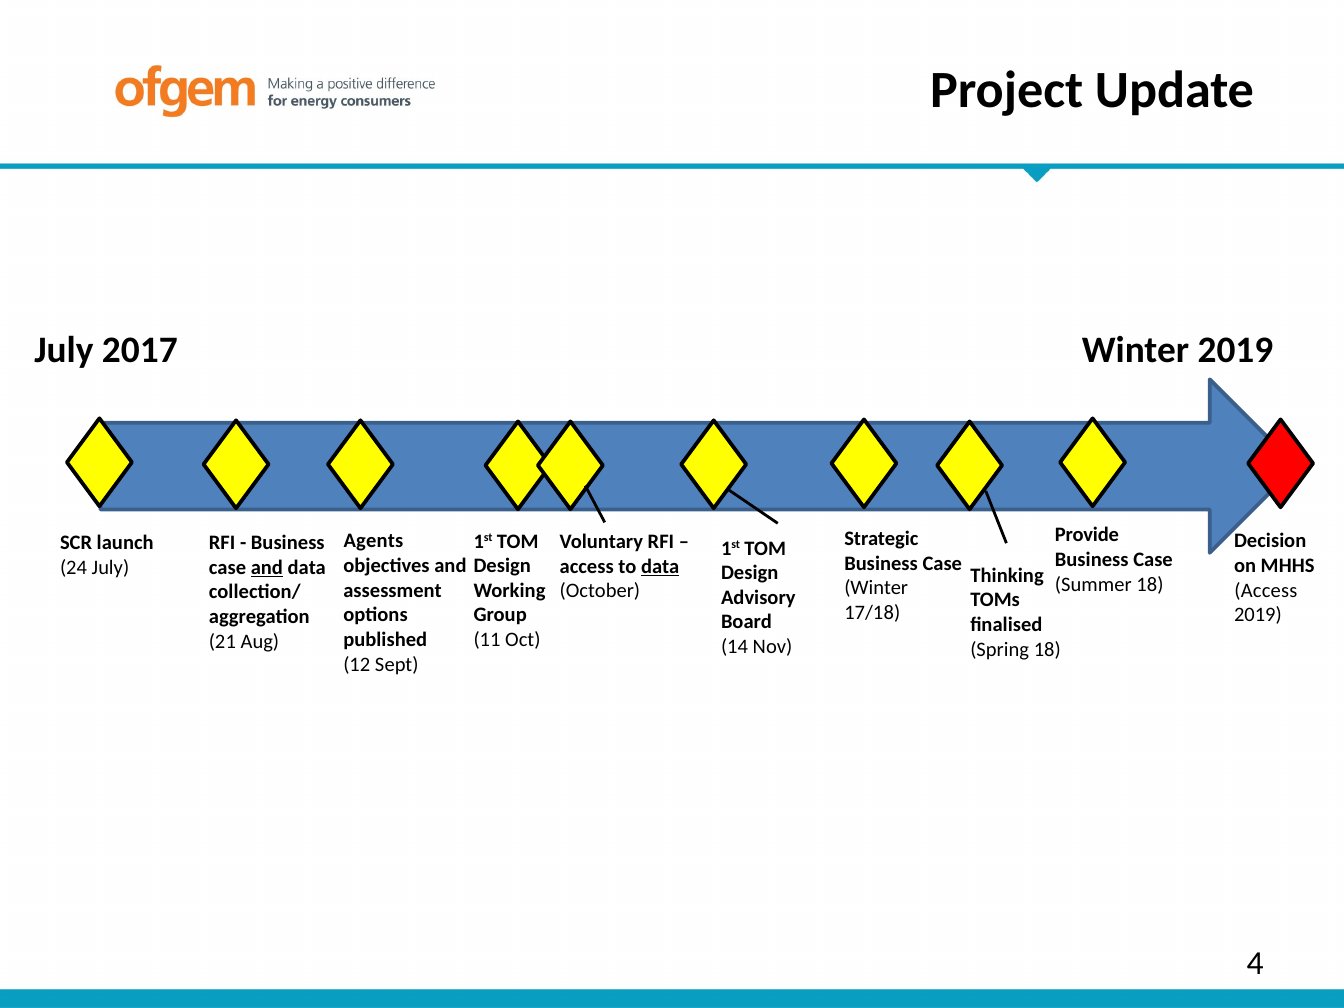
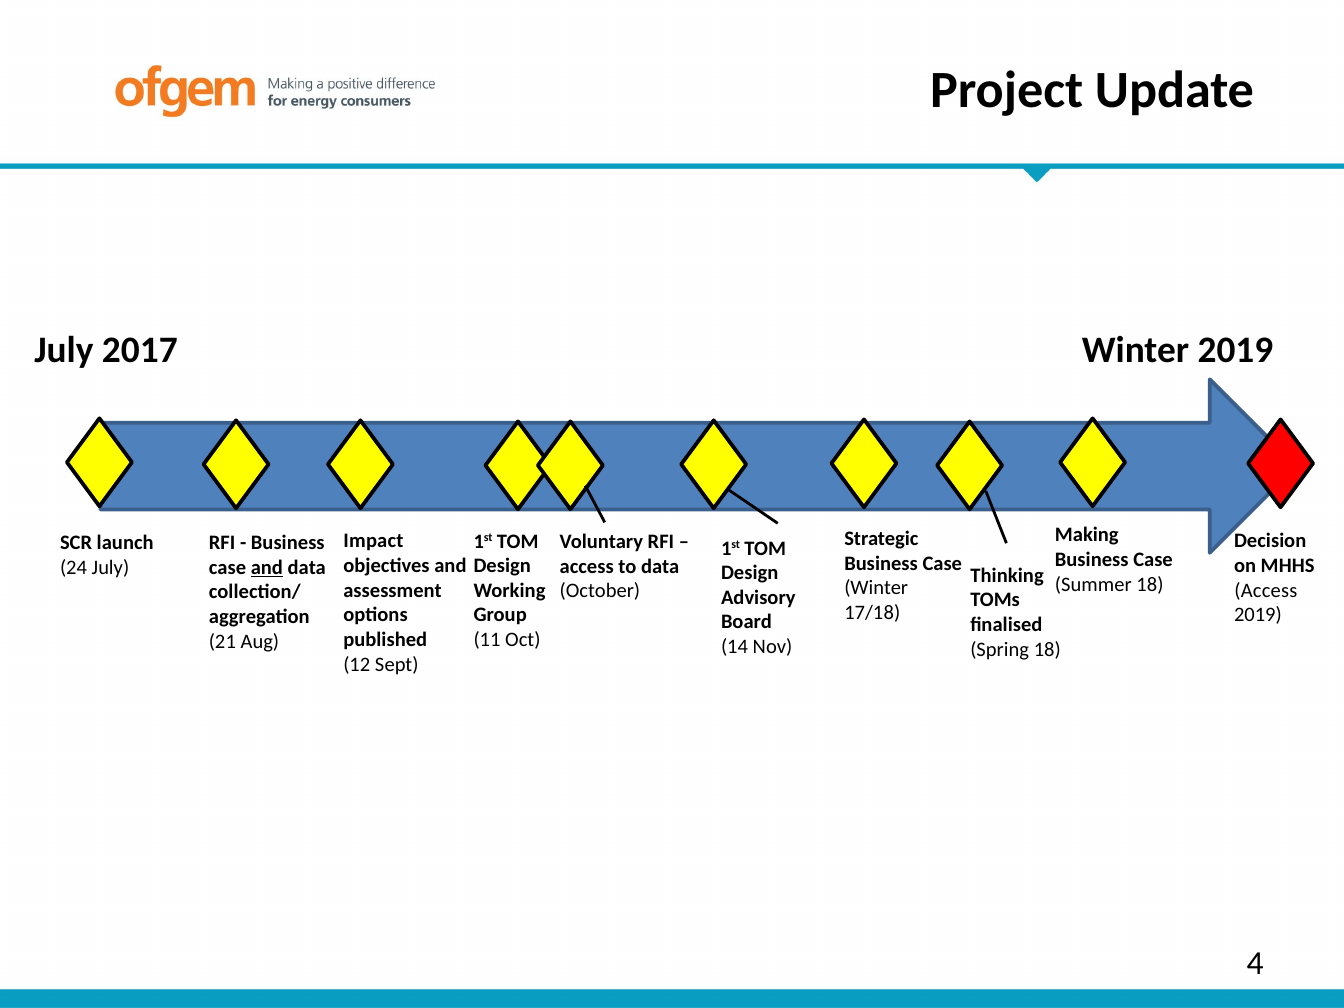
Provide: Provide -> Making (1087, 535)
Agents: Agents -> Impact (373, 541)
data underline: present -> none (660, 567)
